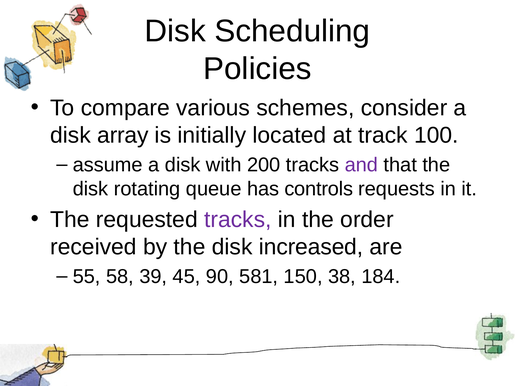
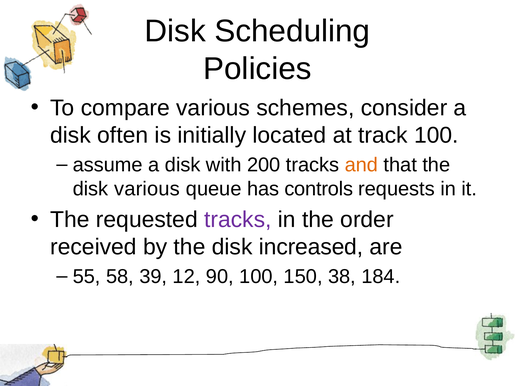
array: array -> often (123, 136)
and colour: purple -> orange (361, 165)
disk rotating: rotating -> various (147, 189)
45: 45 -> 12 (187, 277)
90 581: 581 -> 100 (259, 277)
